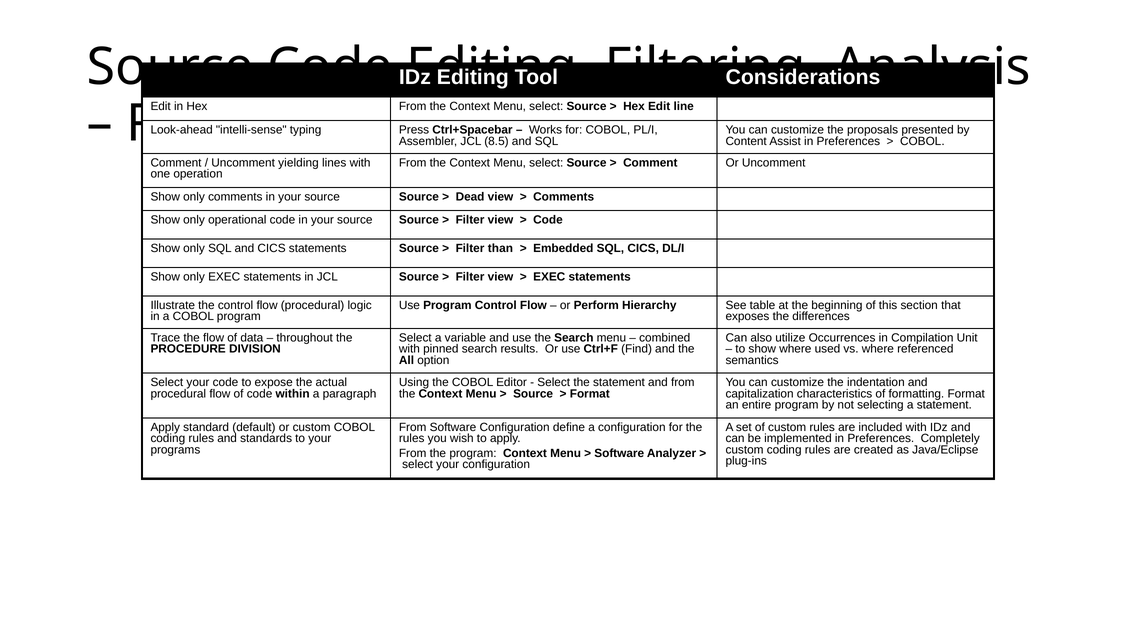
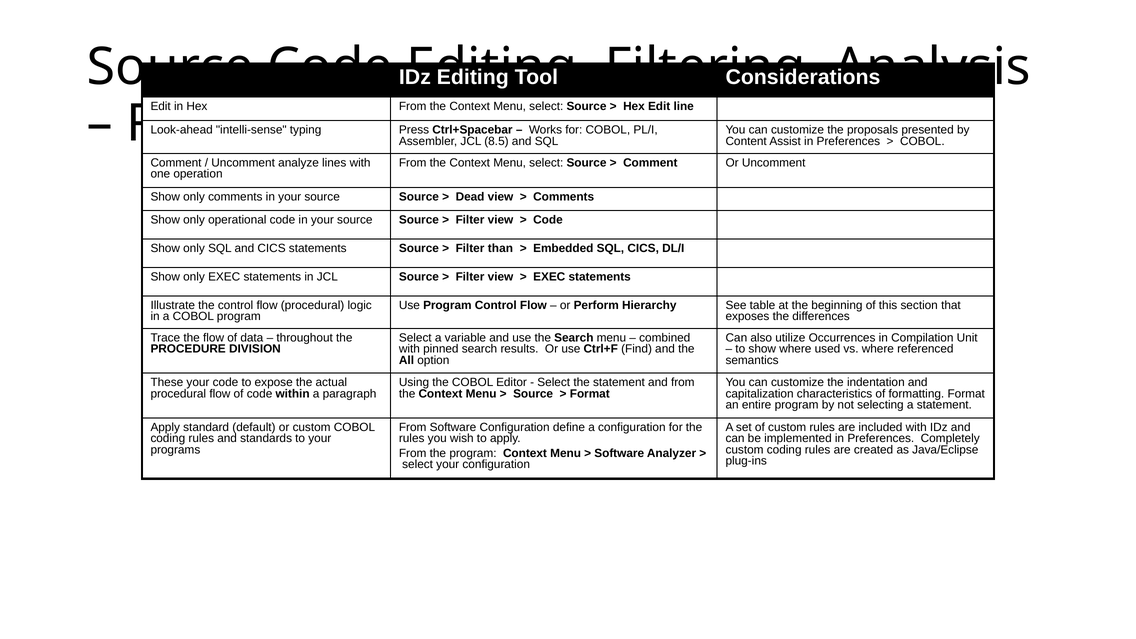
yielding: yielding -> analyze (299, 163)
Select: Select -> These (167, 382)
